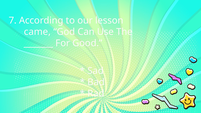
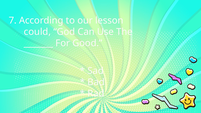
came: came -> could (37, 32)
